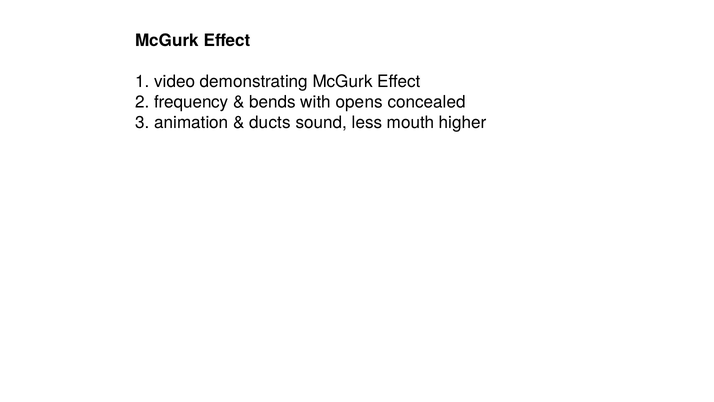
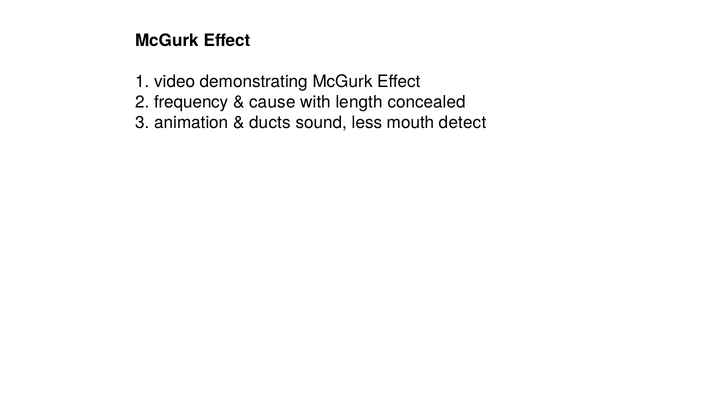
bends: bends -> cause (272, 102)
opens: opens -> length (359, 102)
higher: higher -> detect (463, 123)
